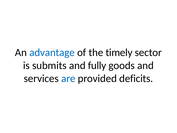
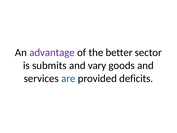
advantage colour: blue -> purple (52, 52)
timely: timely -> better (119, 52)
fully: fully -> vary (97, 65)
